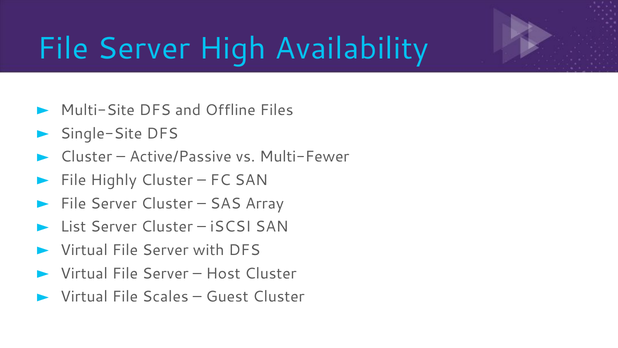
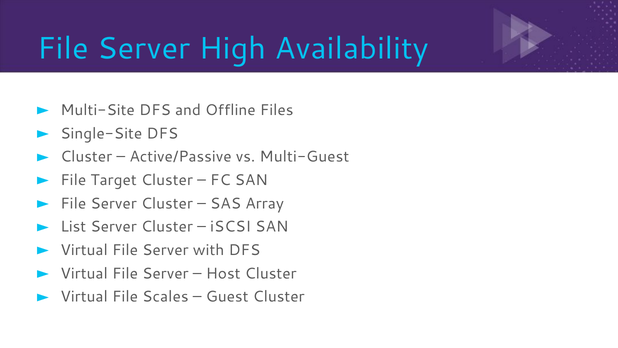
Multi-Fewer: Multi-Fewer -> Multi-Guest (304, 157)
Highly: Highly -> Target (114, 180)
